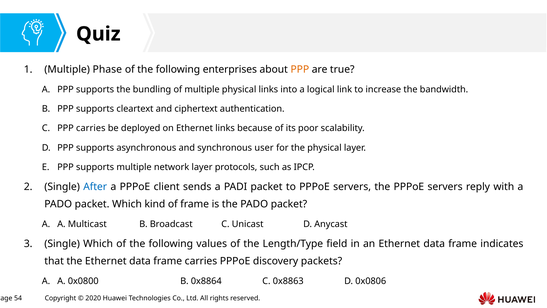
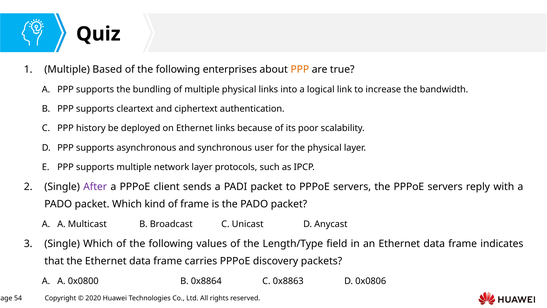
Phase: Phase -> Based (107, 69)
PPP carries: carries -> history (91, 128)
After colour: blue -> purple (95, 187)
